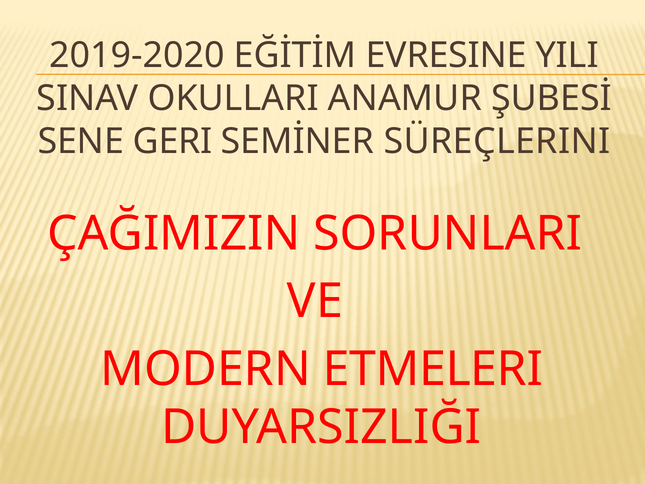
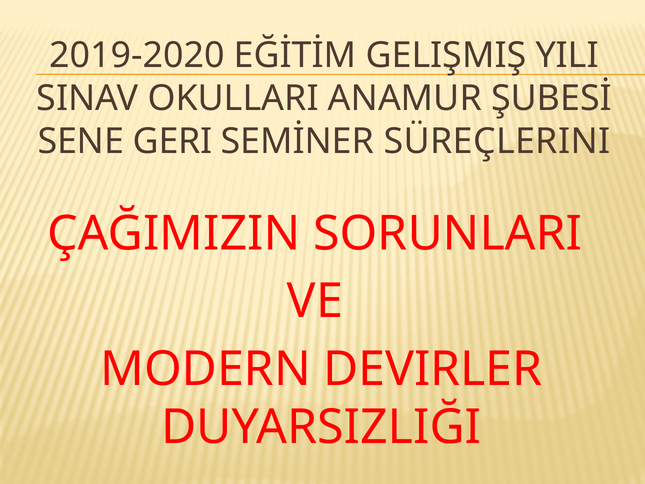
EVRESINE: EVRESINE -> GELIŞMIŞ (446, 56)
ETMELERI: ETMELERI -> DEVIRLER (433, 369)
